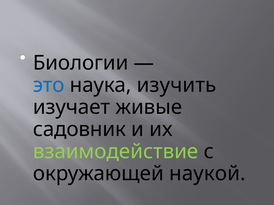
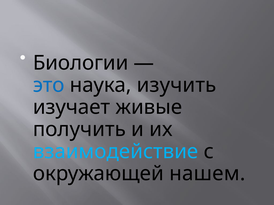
садовник: садовник -> получить (79, 130)
взаимодействие colour: light green -> light blue (116, 152)
наукой: наукой -> нашем (207, 174)
